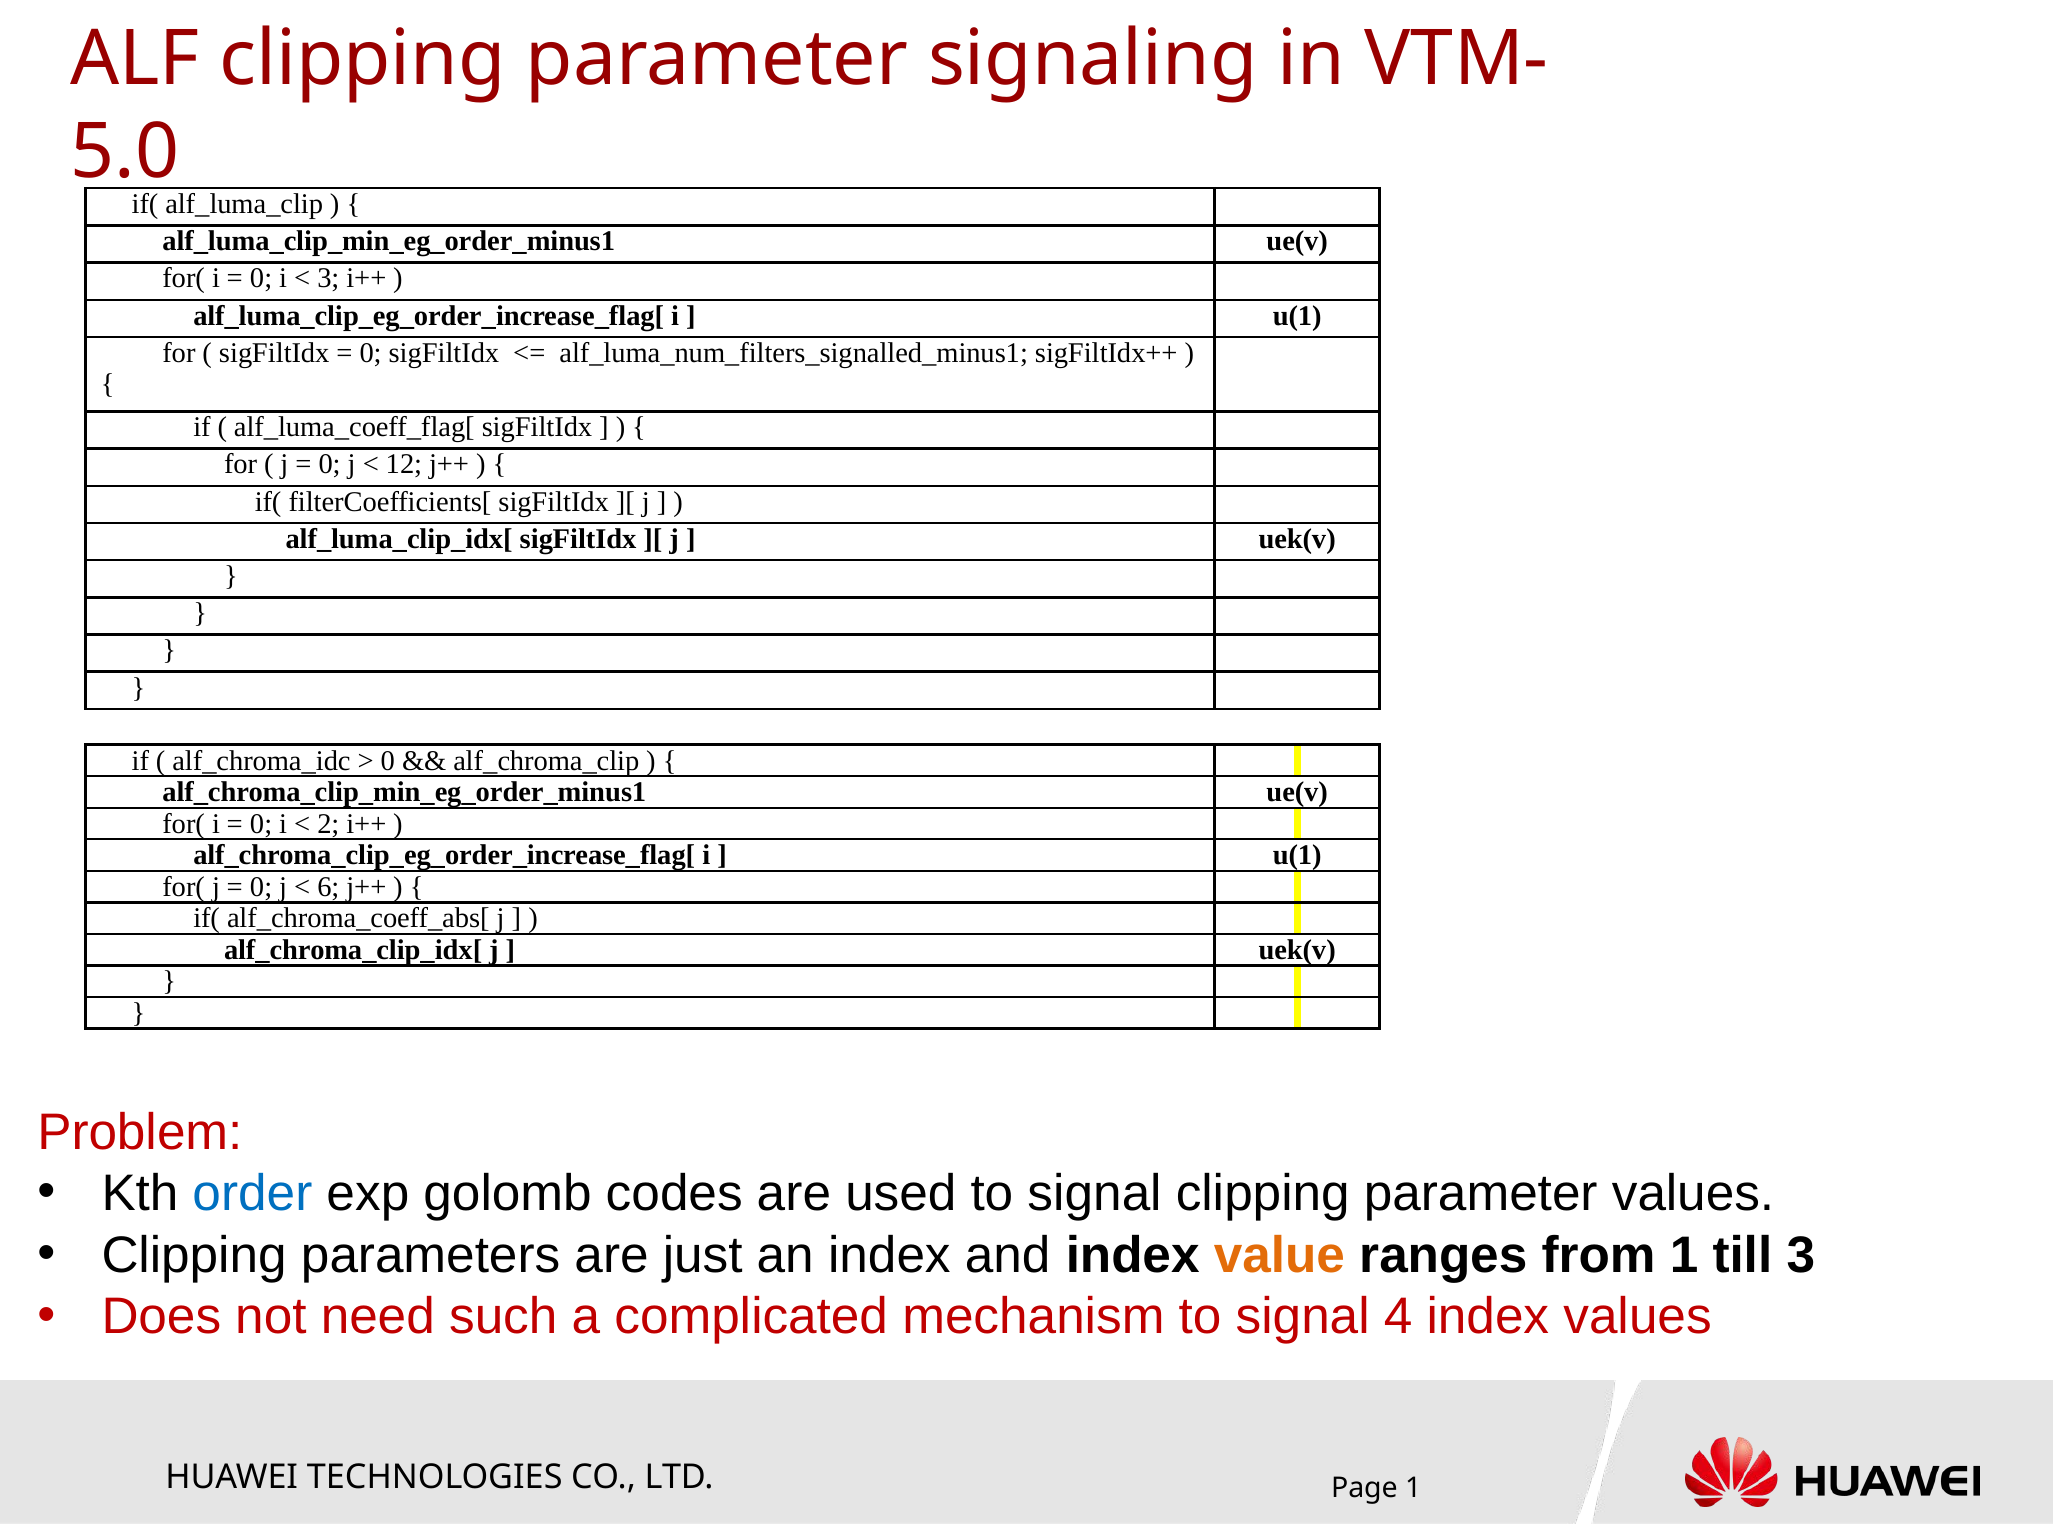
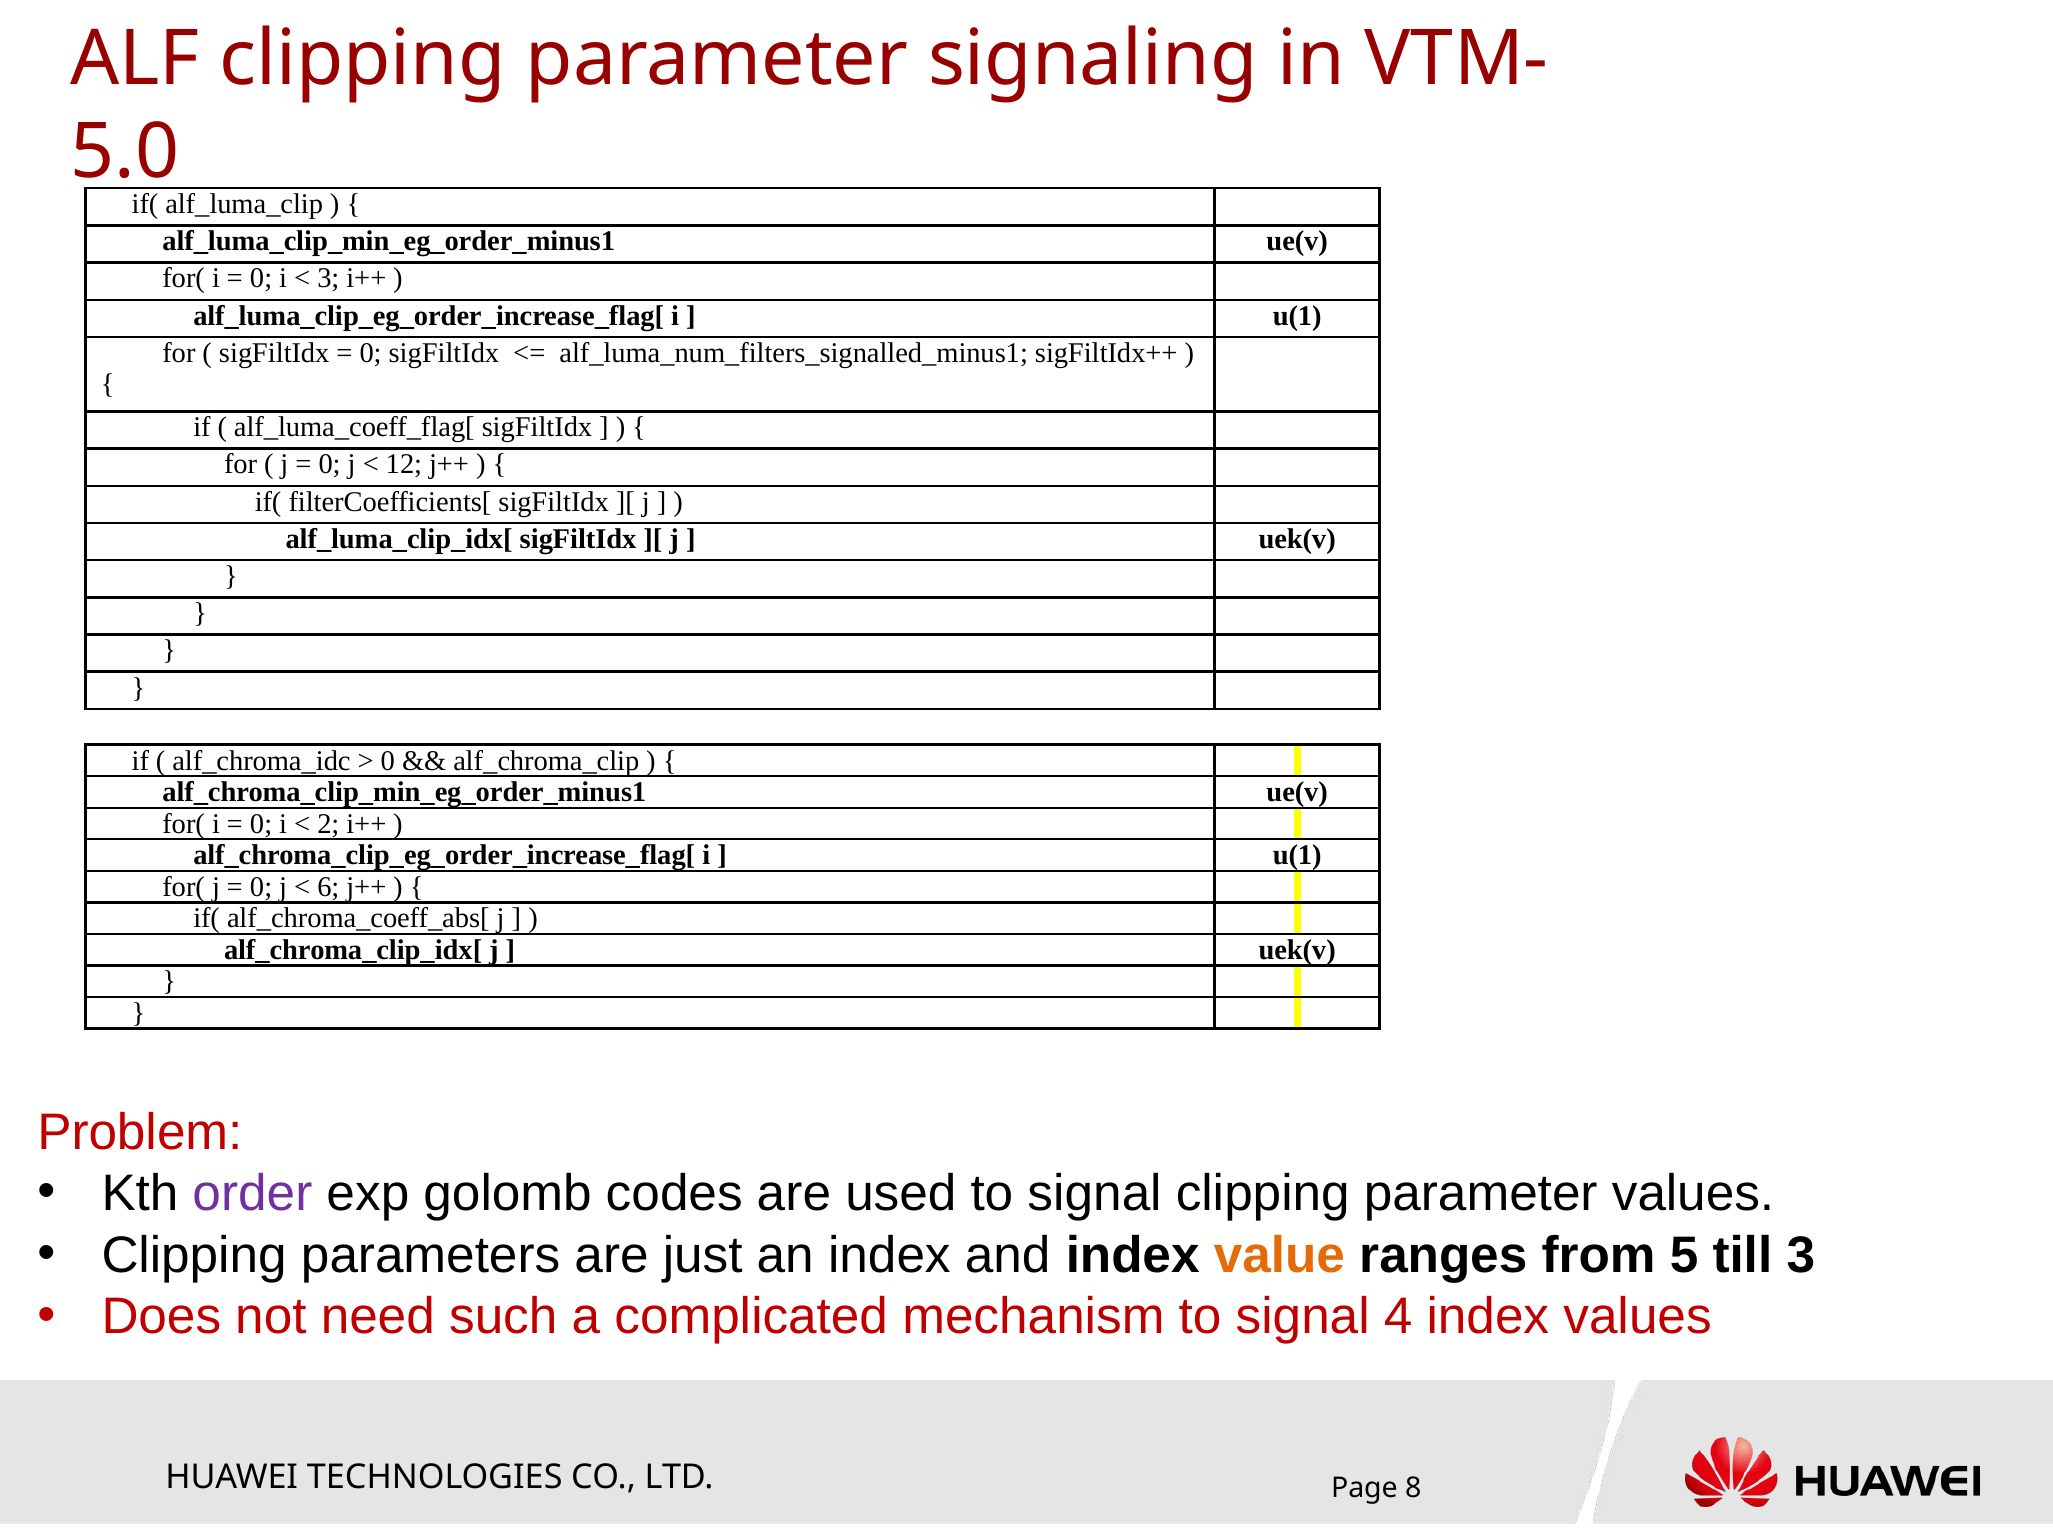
order colour: blue -> purple (252, 1194)
from 1: 1 -> 5 (1684, 1255)
Page 1: 1 -> 8 (1413, 1488)
